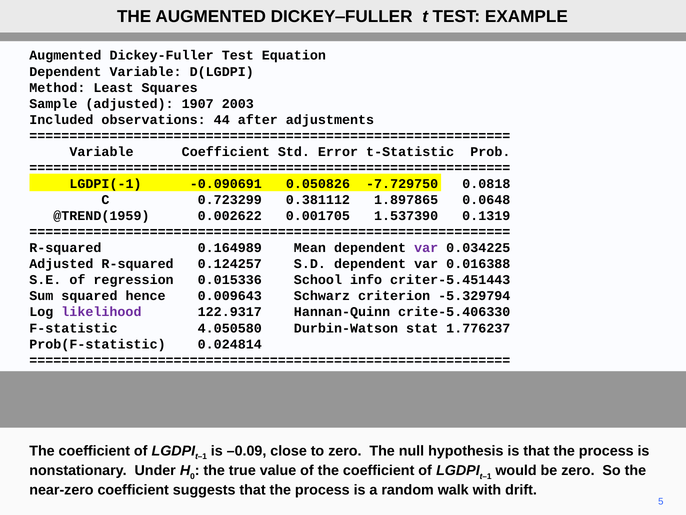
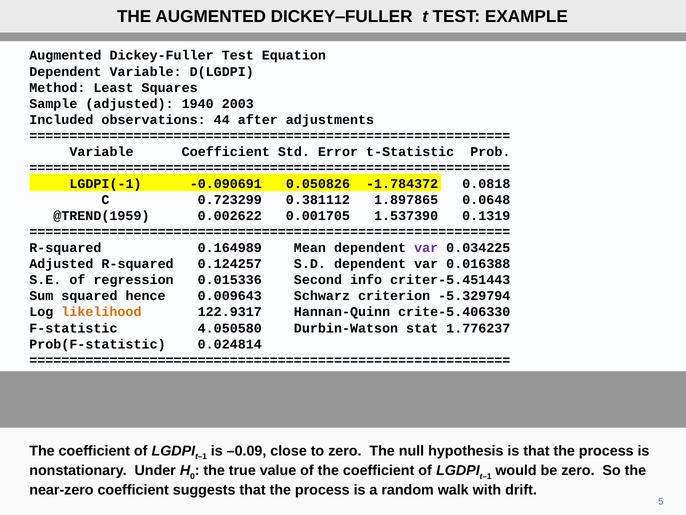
1907: 1907 -> 1940 (198, 104)
-7.729750: -7.729750 -> -1.784372 (402, 184)
School: School -> Second (318, 280)
likelihood colour: purple -> orange (101, 312)
